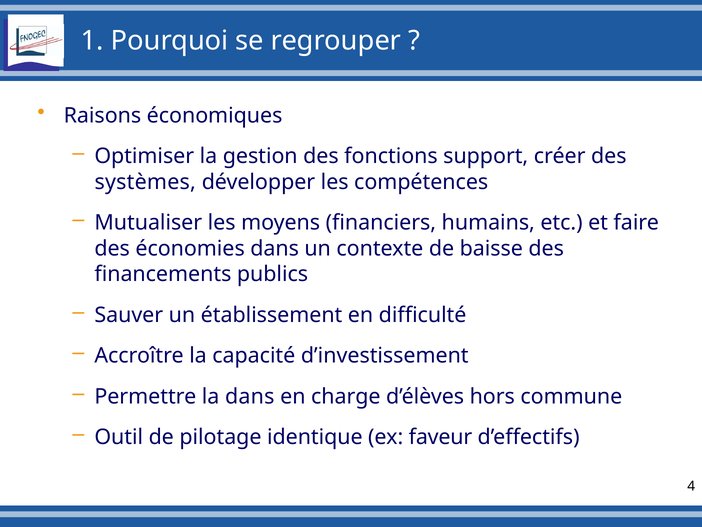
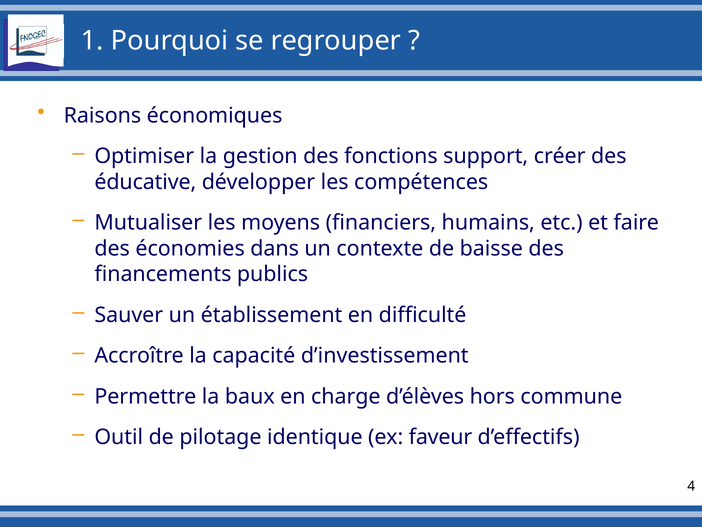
systèmes: systèmes -> éducative (145, 182)
la dans: dans -> baux (250, 396)
